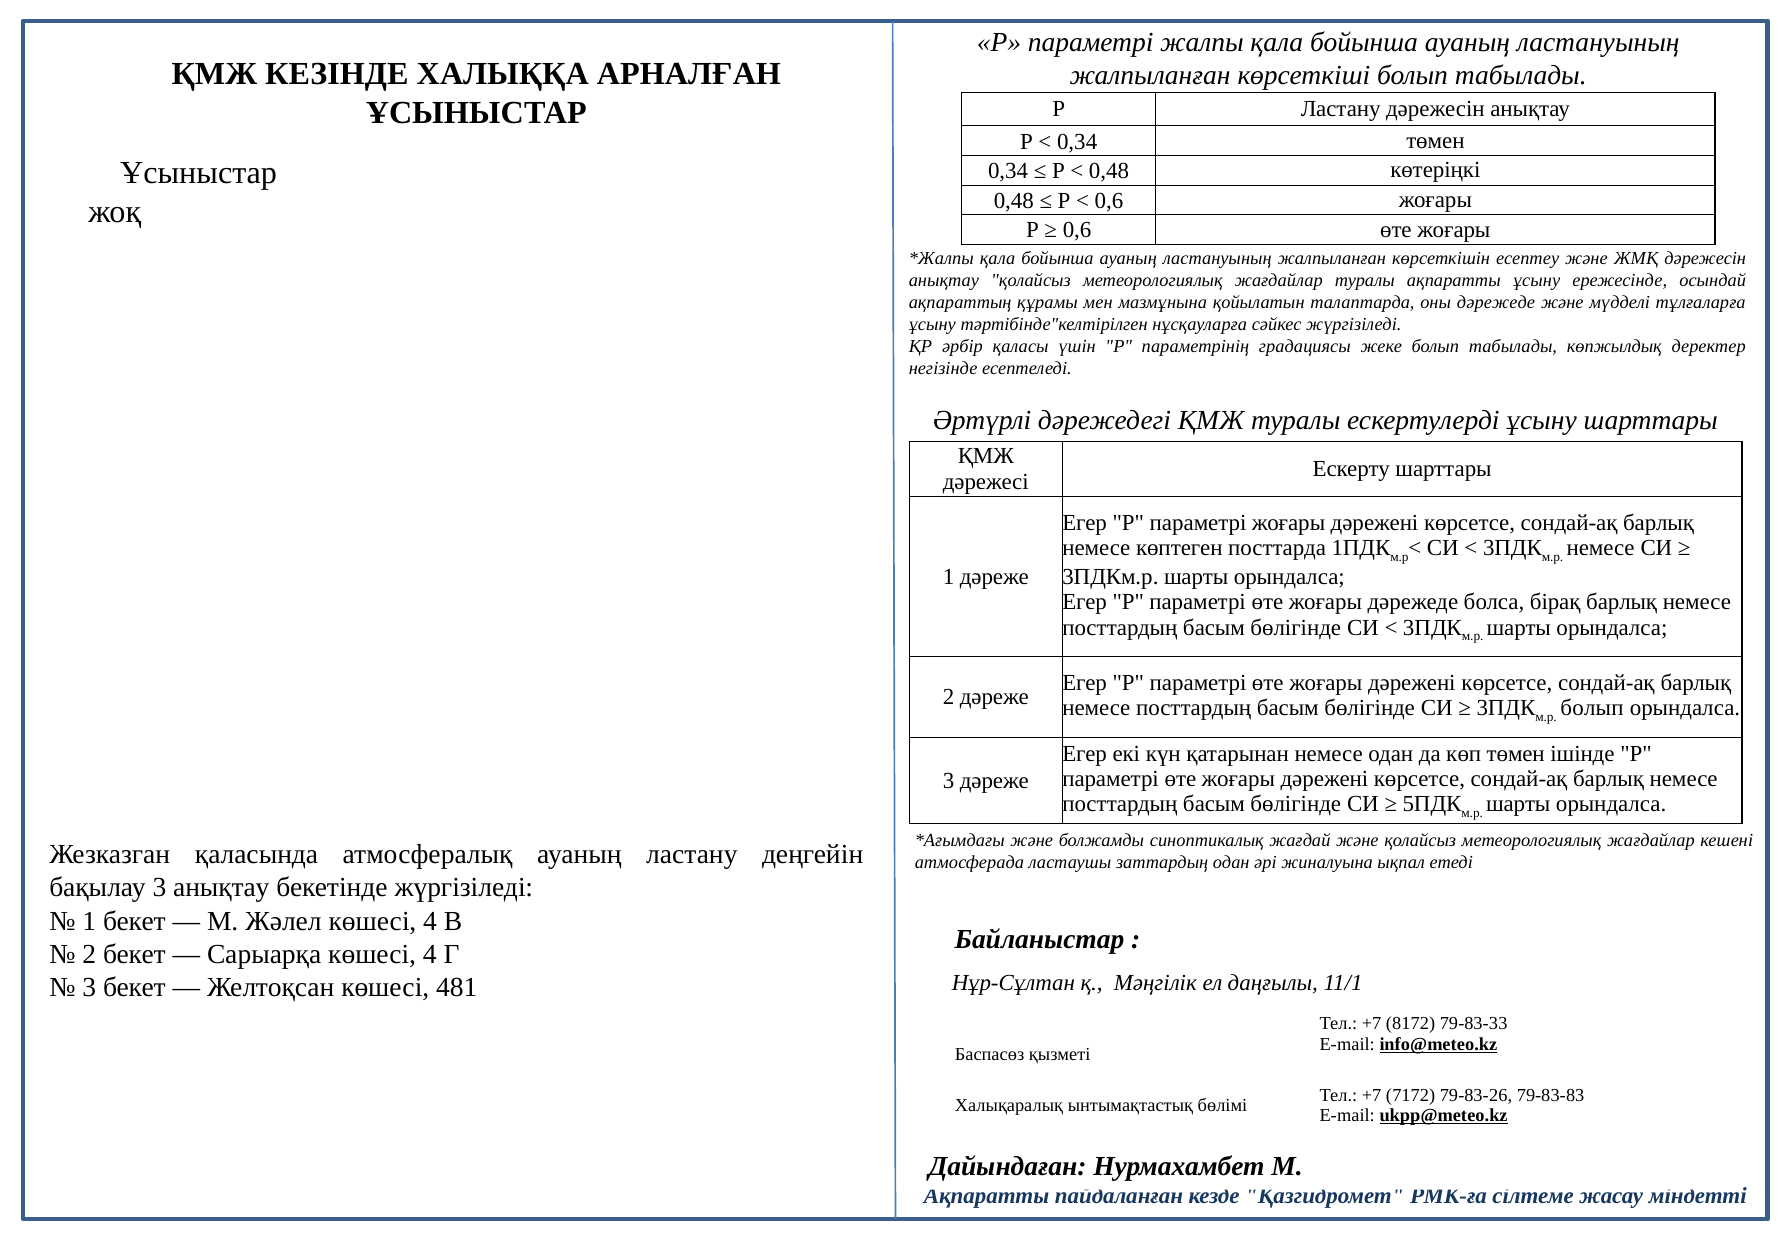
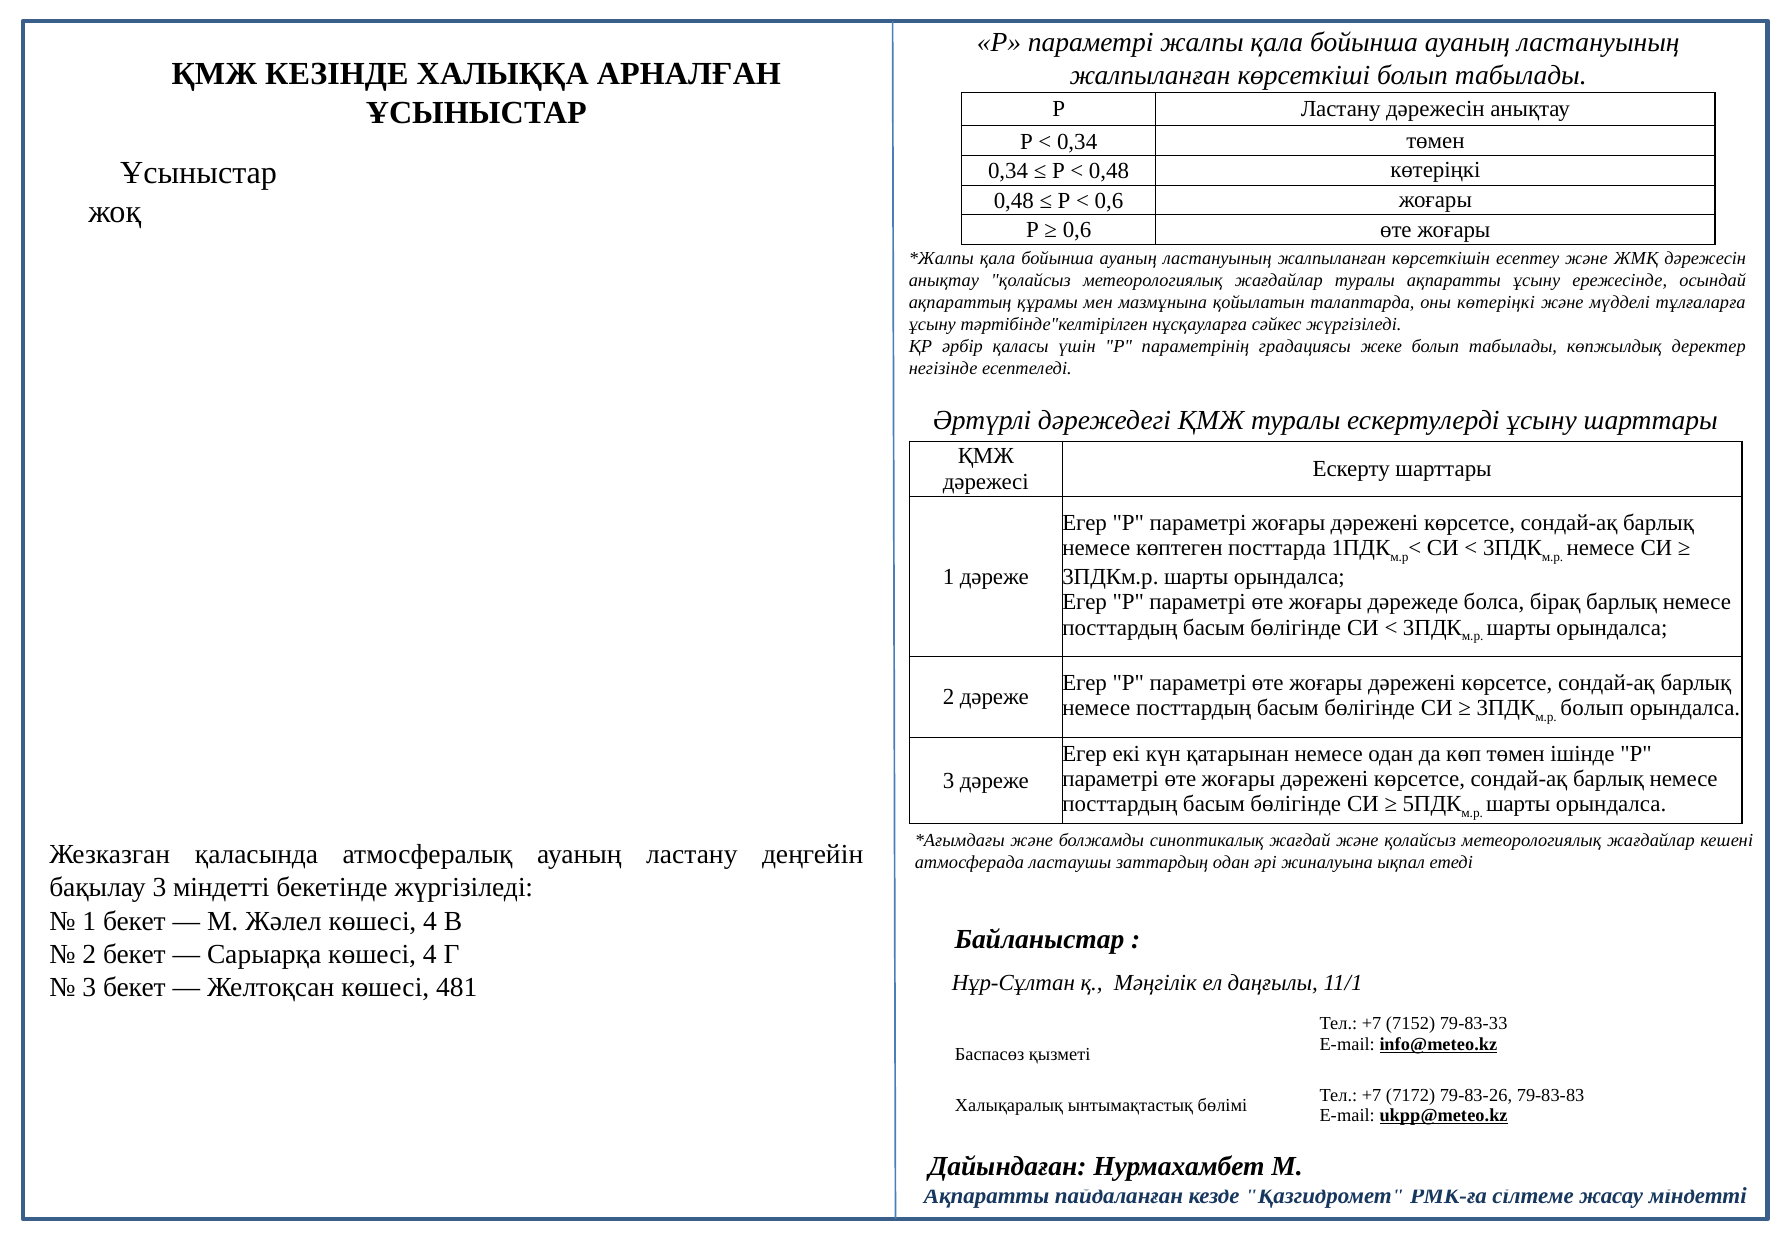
оны дәрежеде: дәрежеде -> көтеріңкі (1496, 302)
3 анықтау: анықтау -> міндетті (221, 888)
8172: 8172 -> 7152 (1411, 1024)
